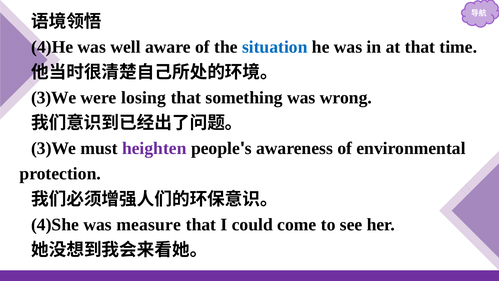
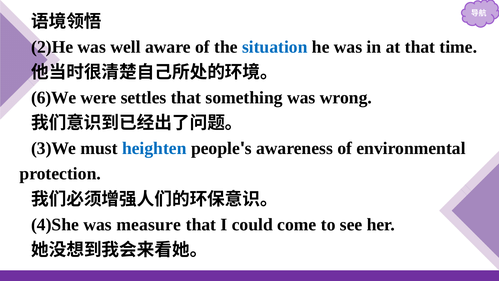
4)He: 4)He -> 2)He (52, 47)
3)We: 3)We -> 6)We (54, 98)
losing: losing -> settles (144, 98)
heighten colour: purple -> blue (154, 148)
